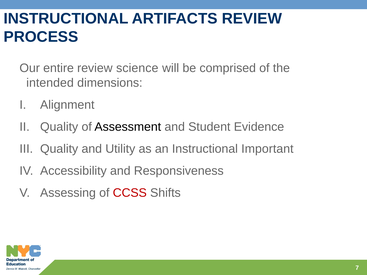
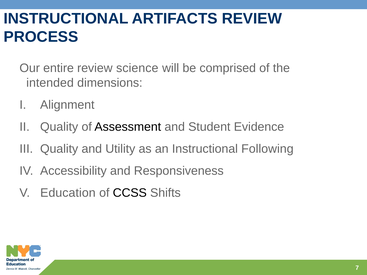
Important: Important -> Following (267, 149)
Assessing: Assessing -> Education (68, 193)
CCSS colour: red -> black (130, 193)
